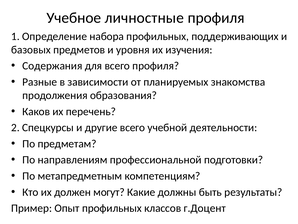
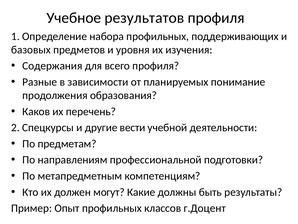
личностные: личностные -> результатов (144, 18)
знакомства: знакомства -> понимание (238, 82)
другие всего: всего -> вести (133, 127)
